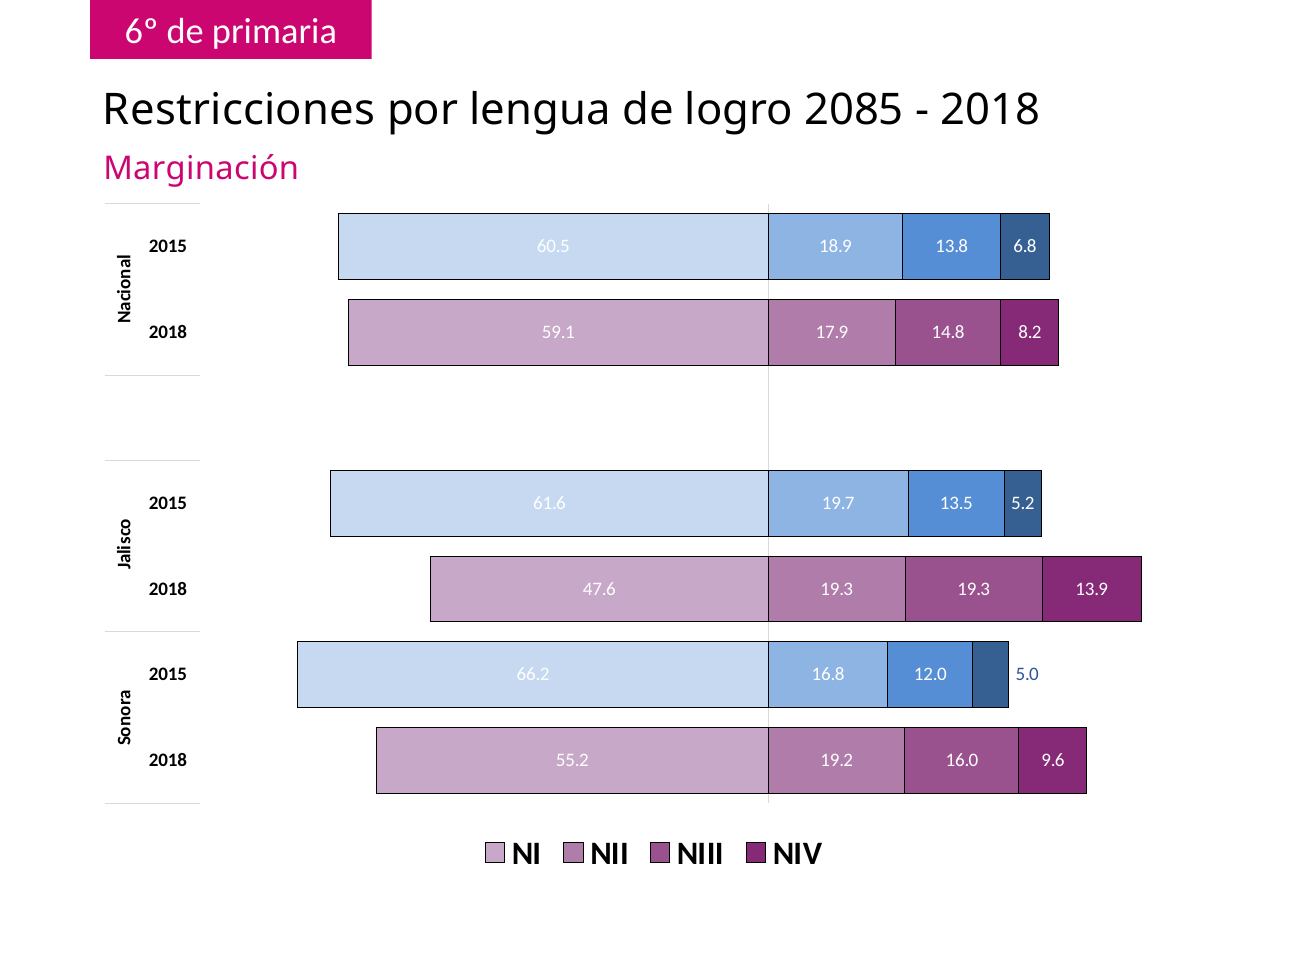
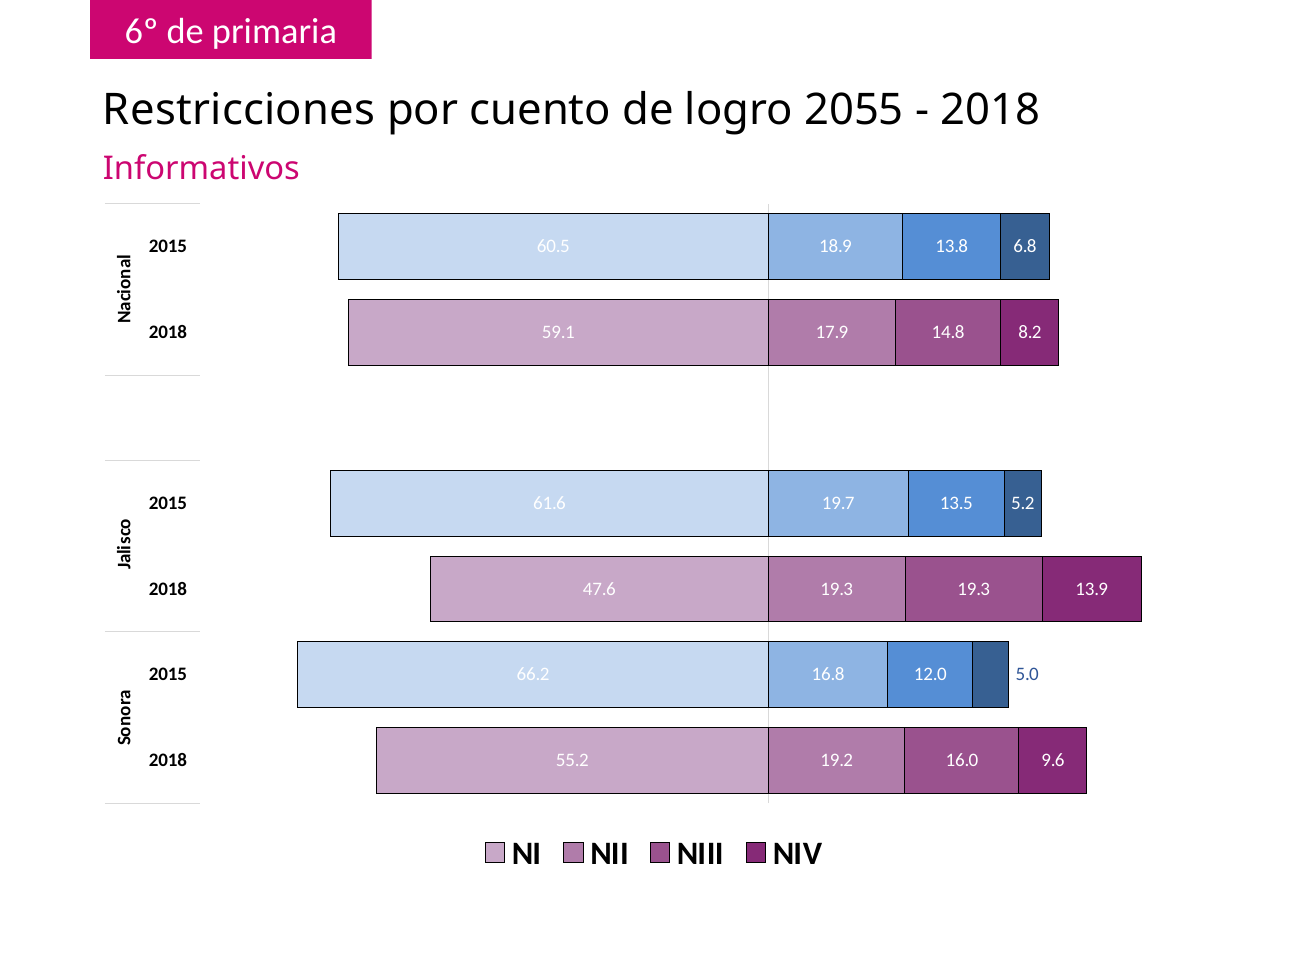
lengua: lengua -> cuento (540, 111)
2085: 2085 -> 2055 (854, 111)
Marginación: Marginación -> Informativos (201, 168)
